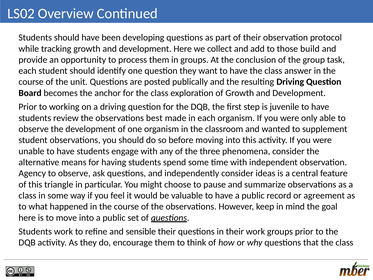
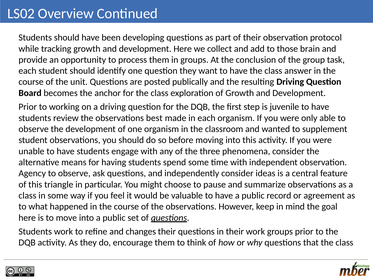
build: build -> brain (310, 49)
sensible: sensible -> changes (141, 231)
